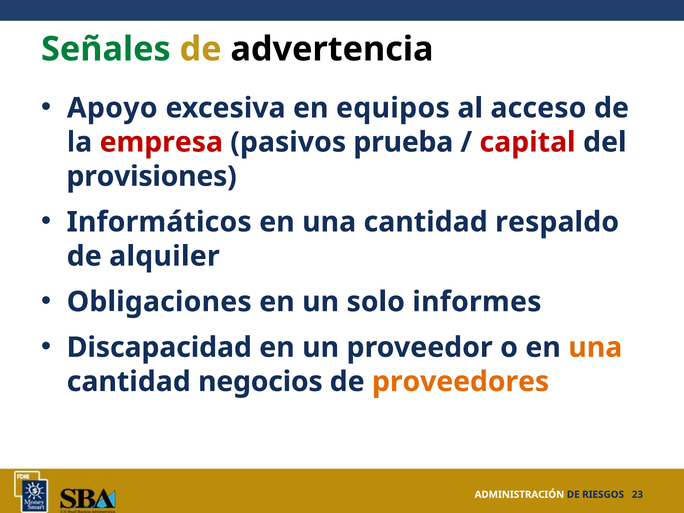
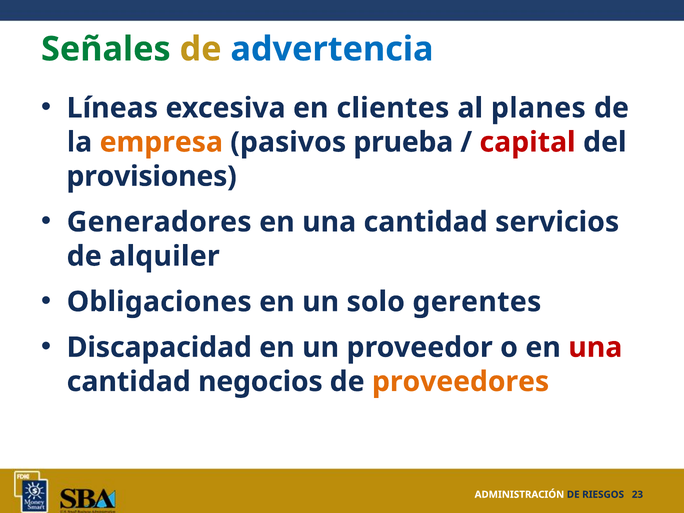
advertencia colour: black -> blue (332, 49)
Apoyo: Apoyo -> Líneas (112, 108)
equipos: equipos -> clientes (393, 108)
acceso: acceso -> planes (538, 108)
empresa colour: red -> orange (161, 142)
Informáticos: Informáticos -> Generadores (159, 222)
respaldo: respaldo -> servicios (557, 222)
informes: informes -> gerentes (477, 302)
una colour: orange -> red (595, 347)
